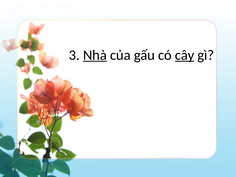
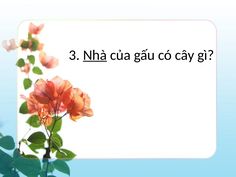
cây underline: present -> none (185, 55)
